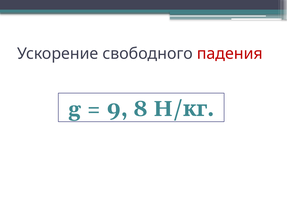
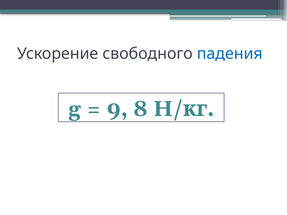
падения colour: red -> blue (230, 54)
